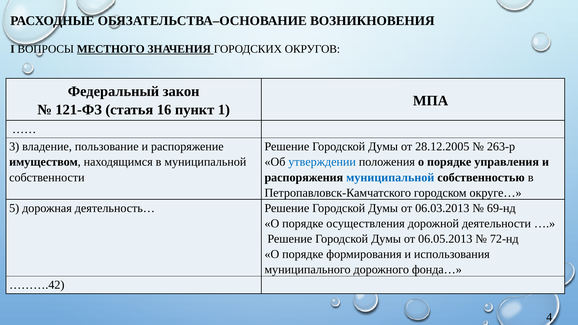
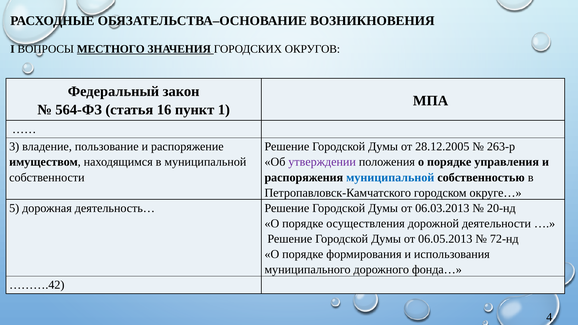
121-ФЗ: 121-ФЗ -> 564-ФЗ (79, 110)
утверждении colour: blue -> purple (322, 162)
69-нд: 69-нд -> 20-нд (501, 208)
